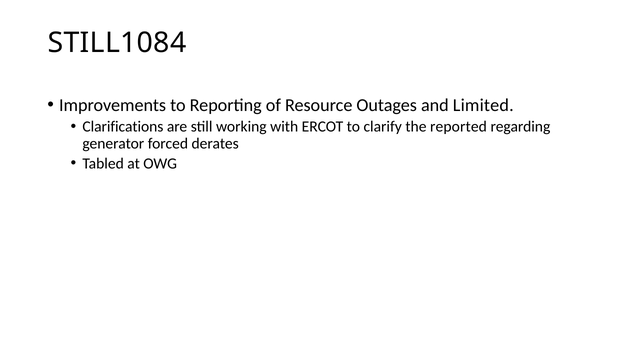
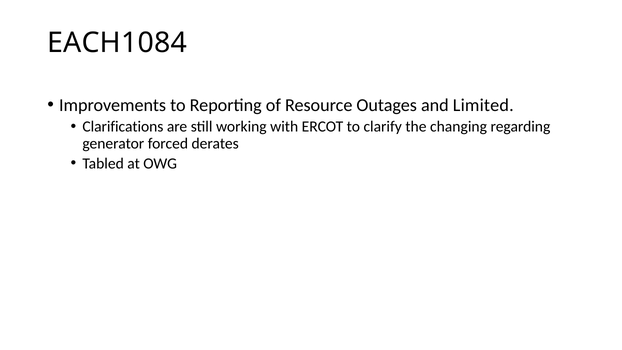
STILL1084: STILL1084 -> EACH1084 (117, 43)
reported: reported -> changing (459, 127)
